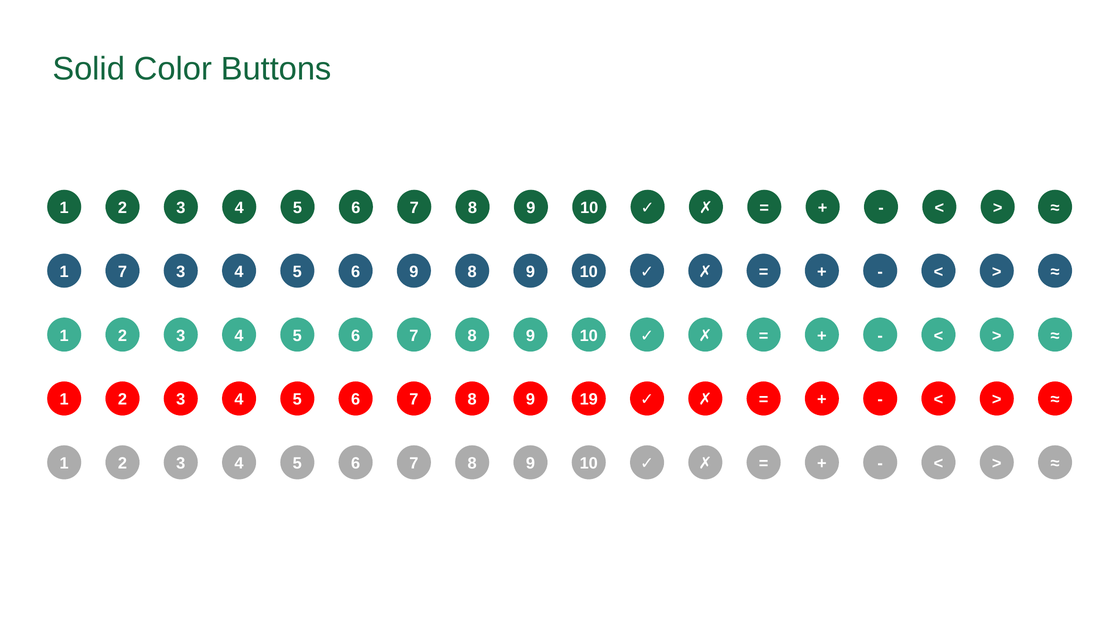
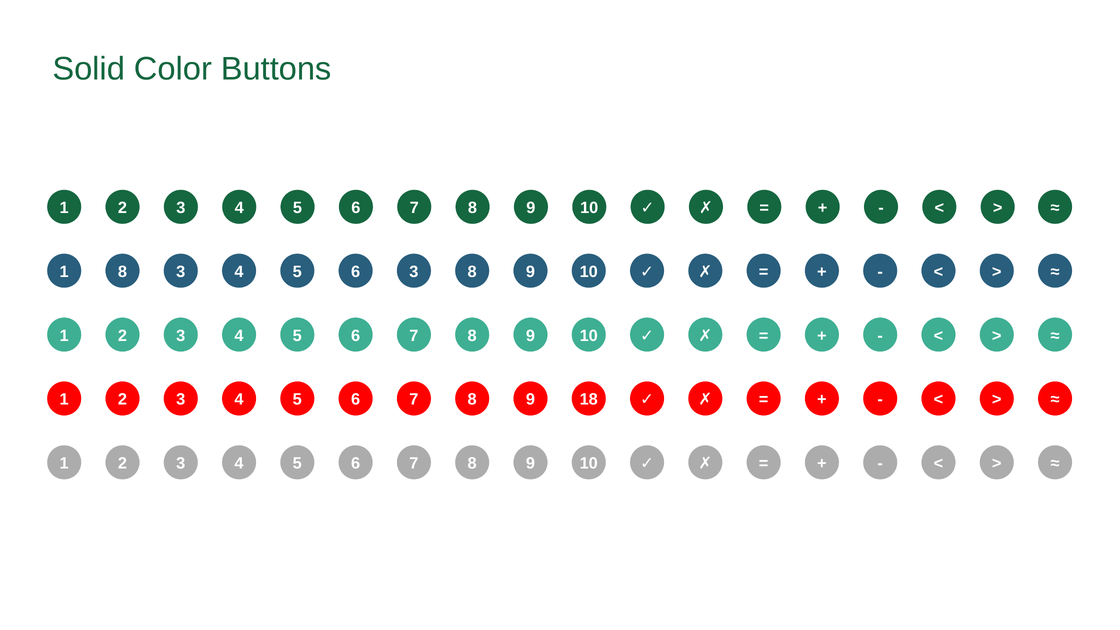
1 7: 7 -> 8 (122, 272)
6 9: 9 -> 3 (414, 272)
19: 19 -> 18 (589, 400)
